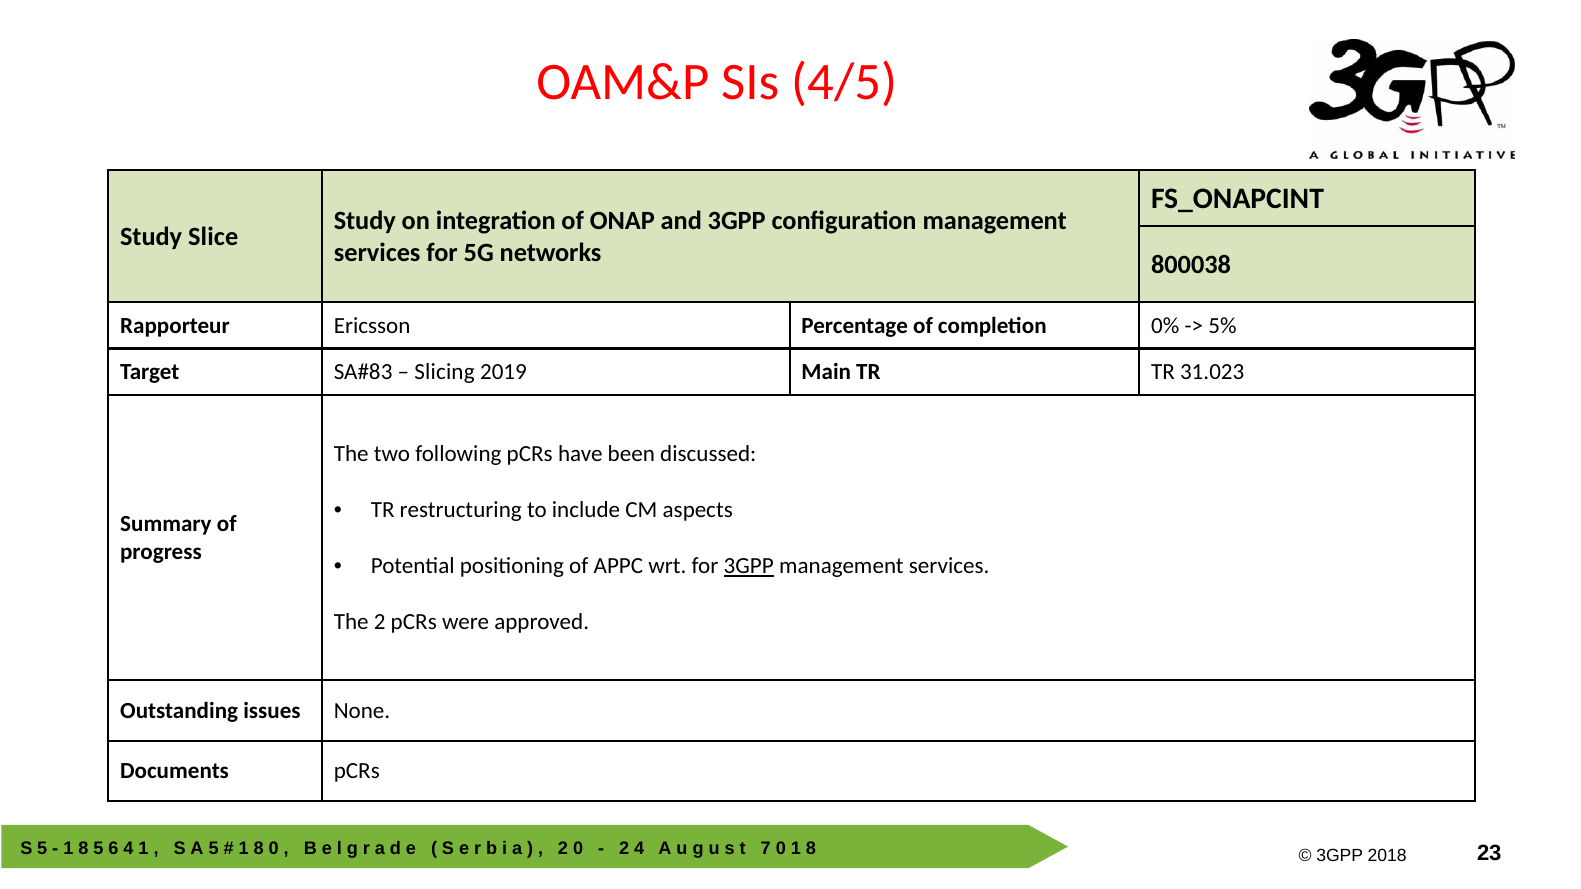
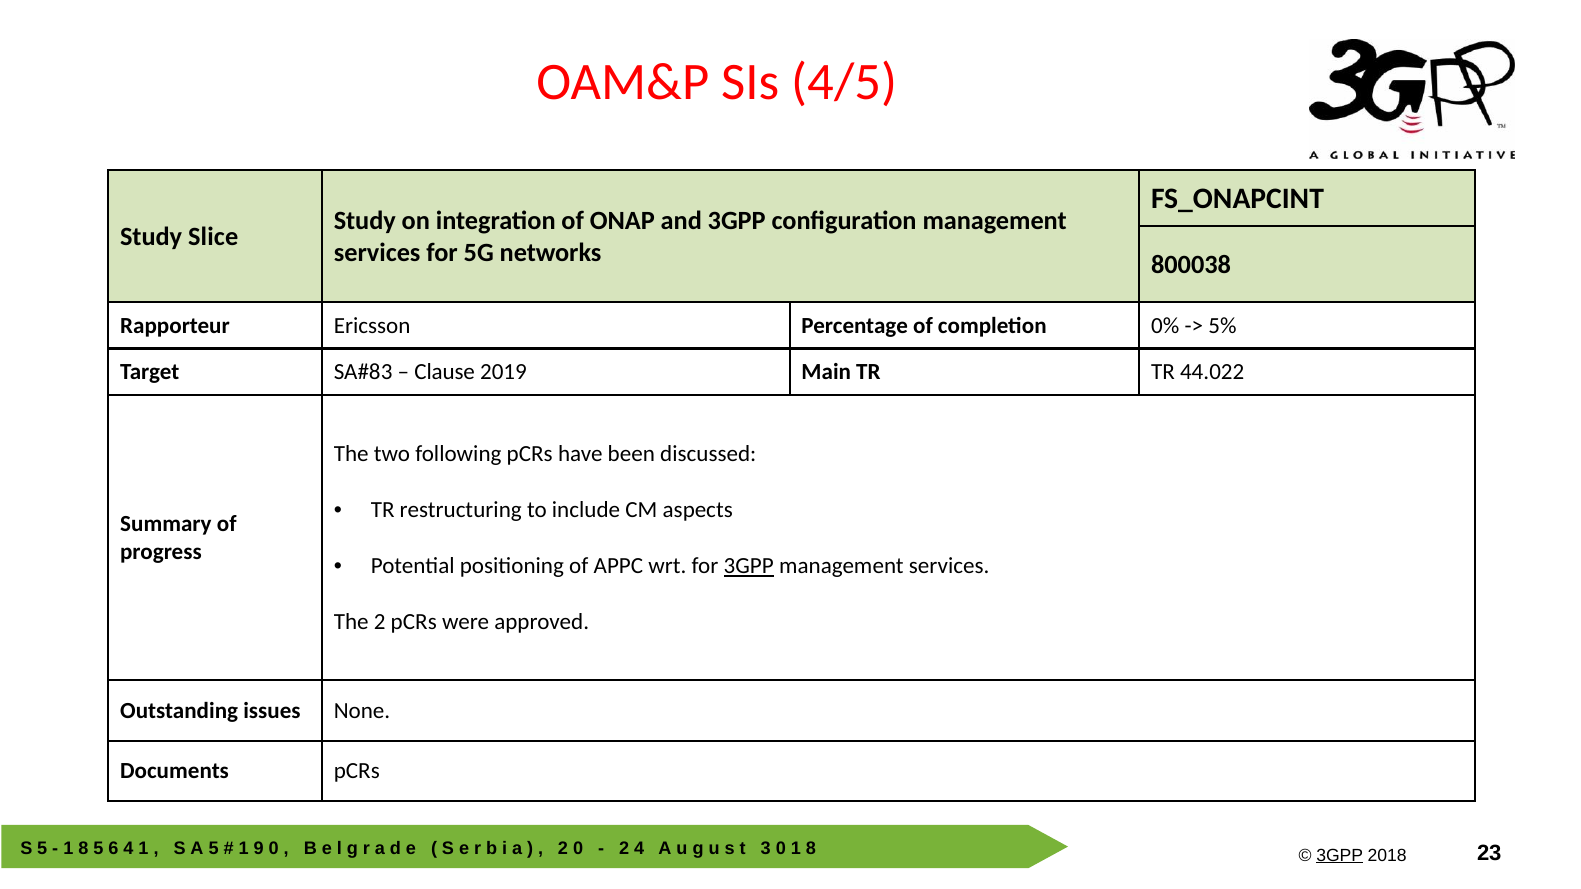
Slicing: Slicing -> Clause (445, 372)
31.023: 31.023 -> 44.022 (1212, 372)
8: 8 -> 9 (259, 849)
7: 7 -> 3 (766, 849)
3GPP underline: none -> present (1340, 856)
